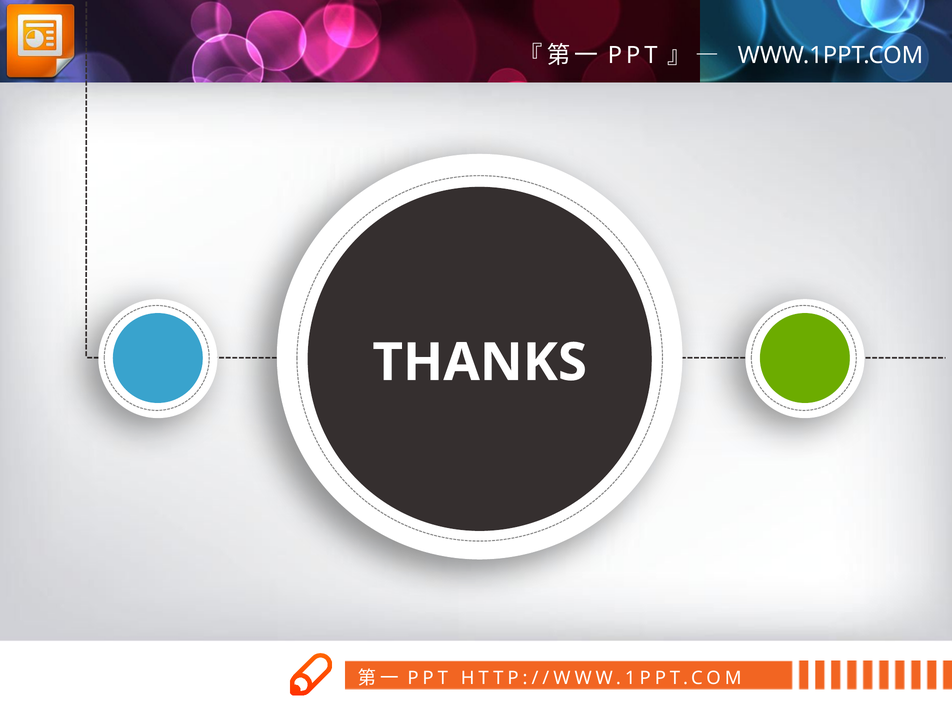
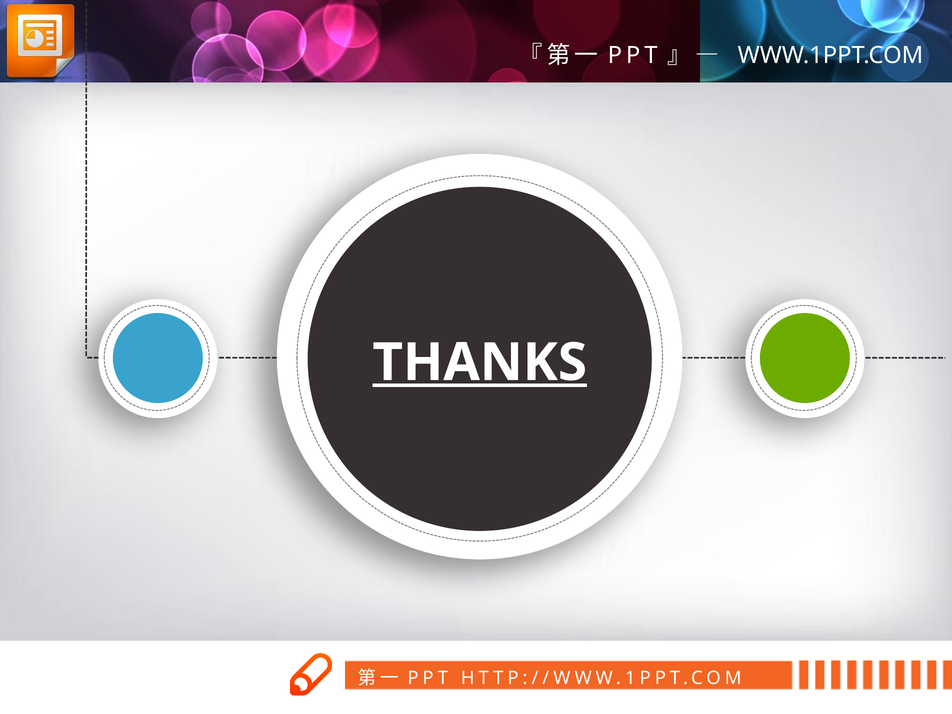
THANKS underline: none -> present (480, 363)
